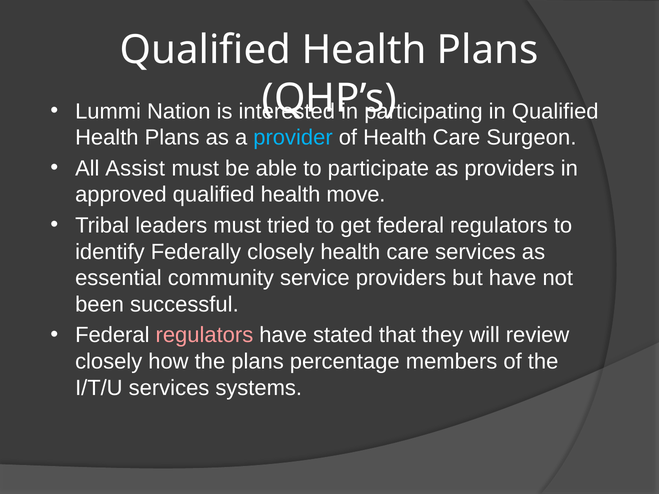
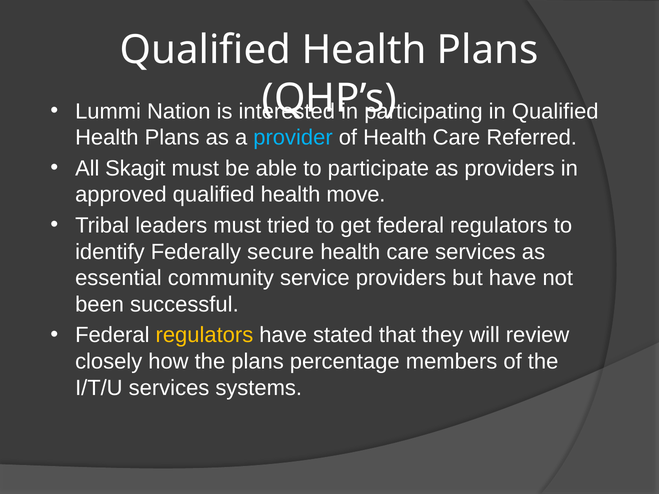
Surgeon: Surgeon -> Referred (532, 138)
Assist: Assist -> Skagit (135, 168)
Federally closely: closely -> secure (281, 252)
regulators colour: pink -> yellow (204, 335)
